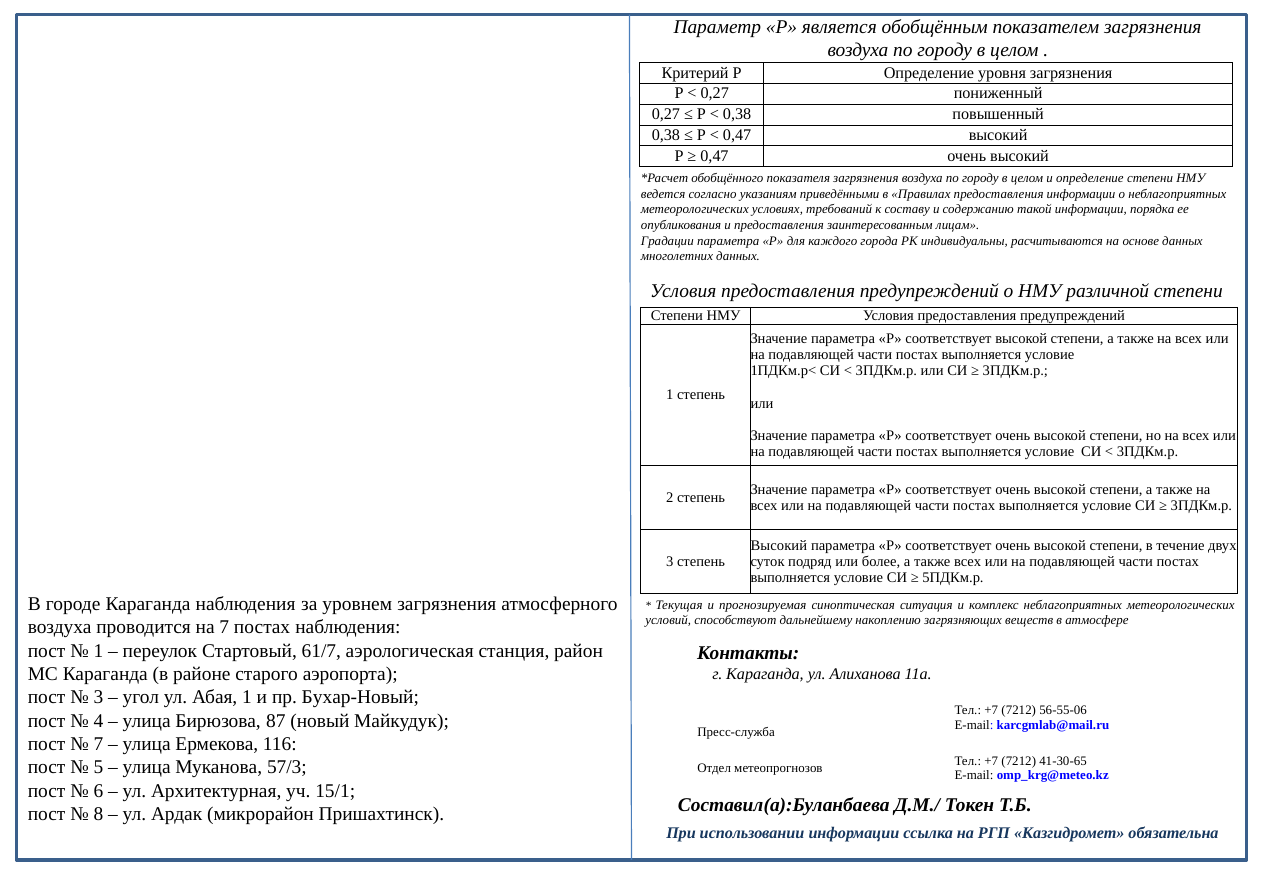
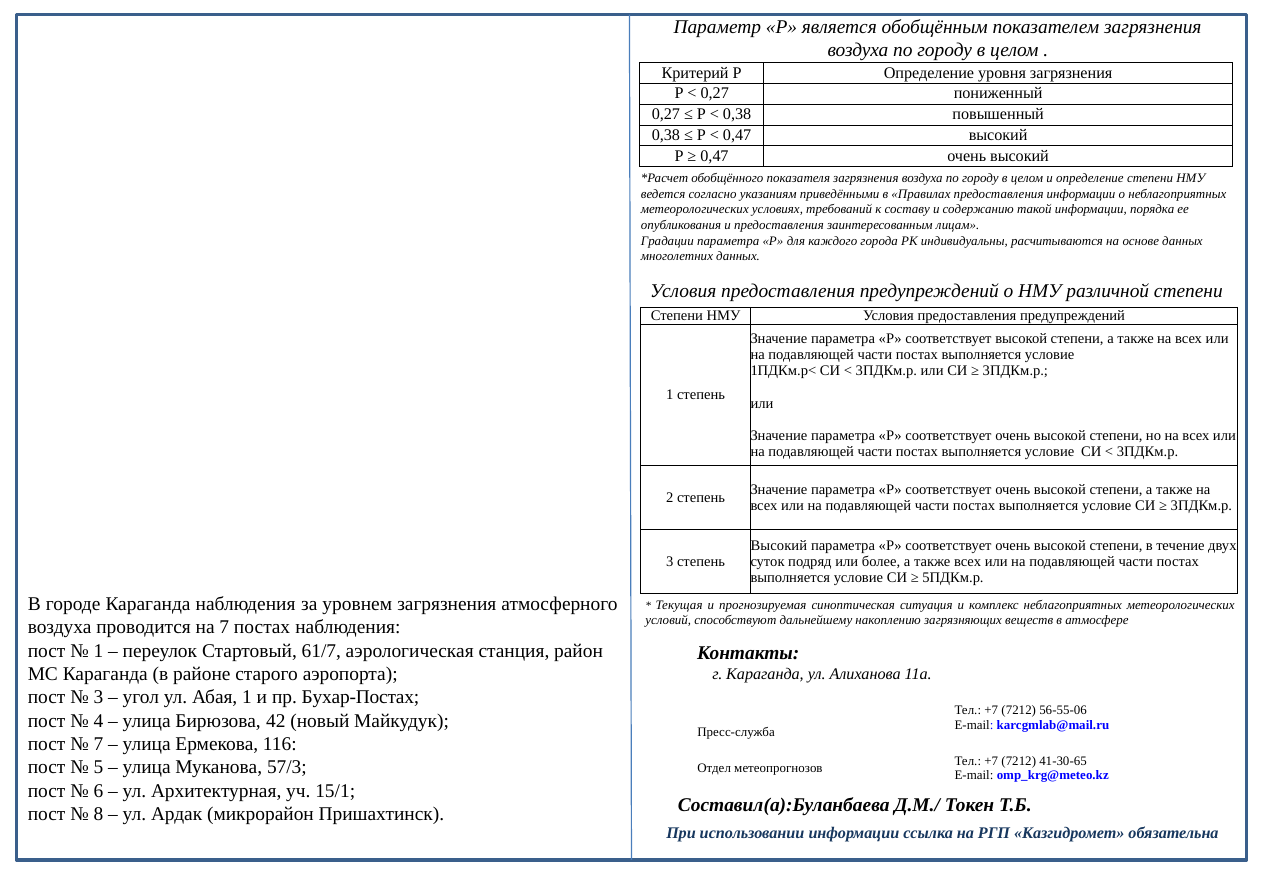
Бухар-Новый: Бухар-Новый -> Бухар-Постах (360, 697)
87: 87 -> 42 (276, 720)
